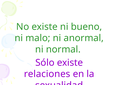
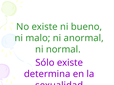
relaciones: relaciones -> determina (47, 74)
